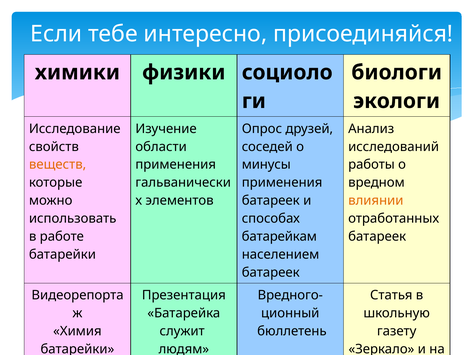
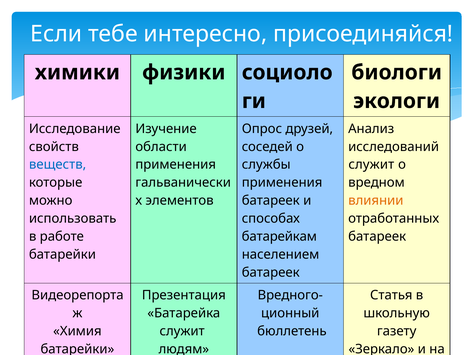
веществ colour: orange -> blue (58, 165)
минусы: минусы -> службы (266, 165)
работы: работы -> служит (371, 165)
